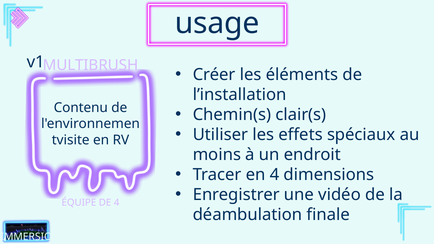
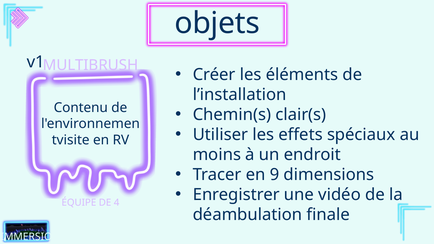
usage: usage -> objets (217, 23)
en 4: 4 -> 9 (275, 175)
